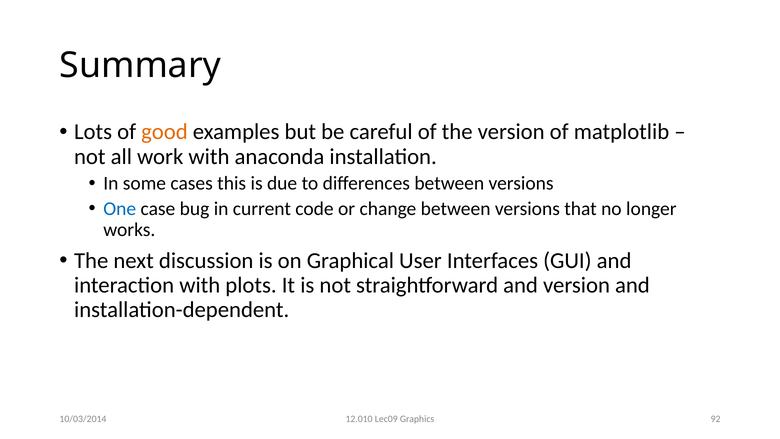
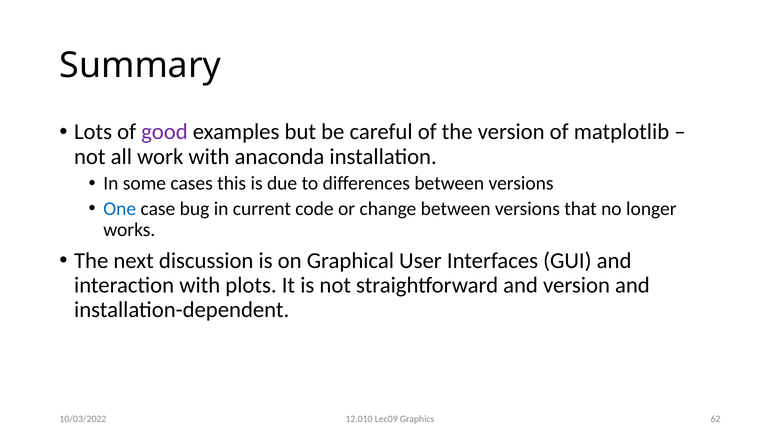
good colour: orange -> purple (164, 132)
92: 92 -> 62 (716, 419)
10/03/2014: 10/03/2014 -> 10/03/2022 (83, 419)
